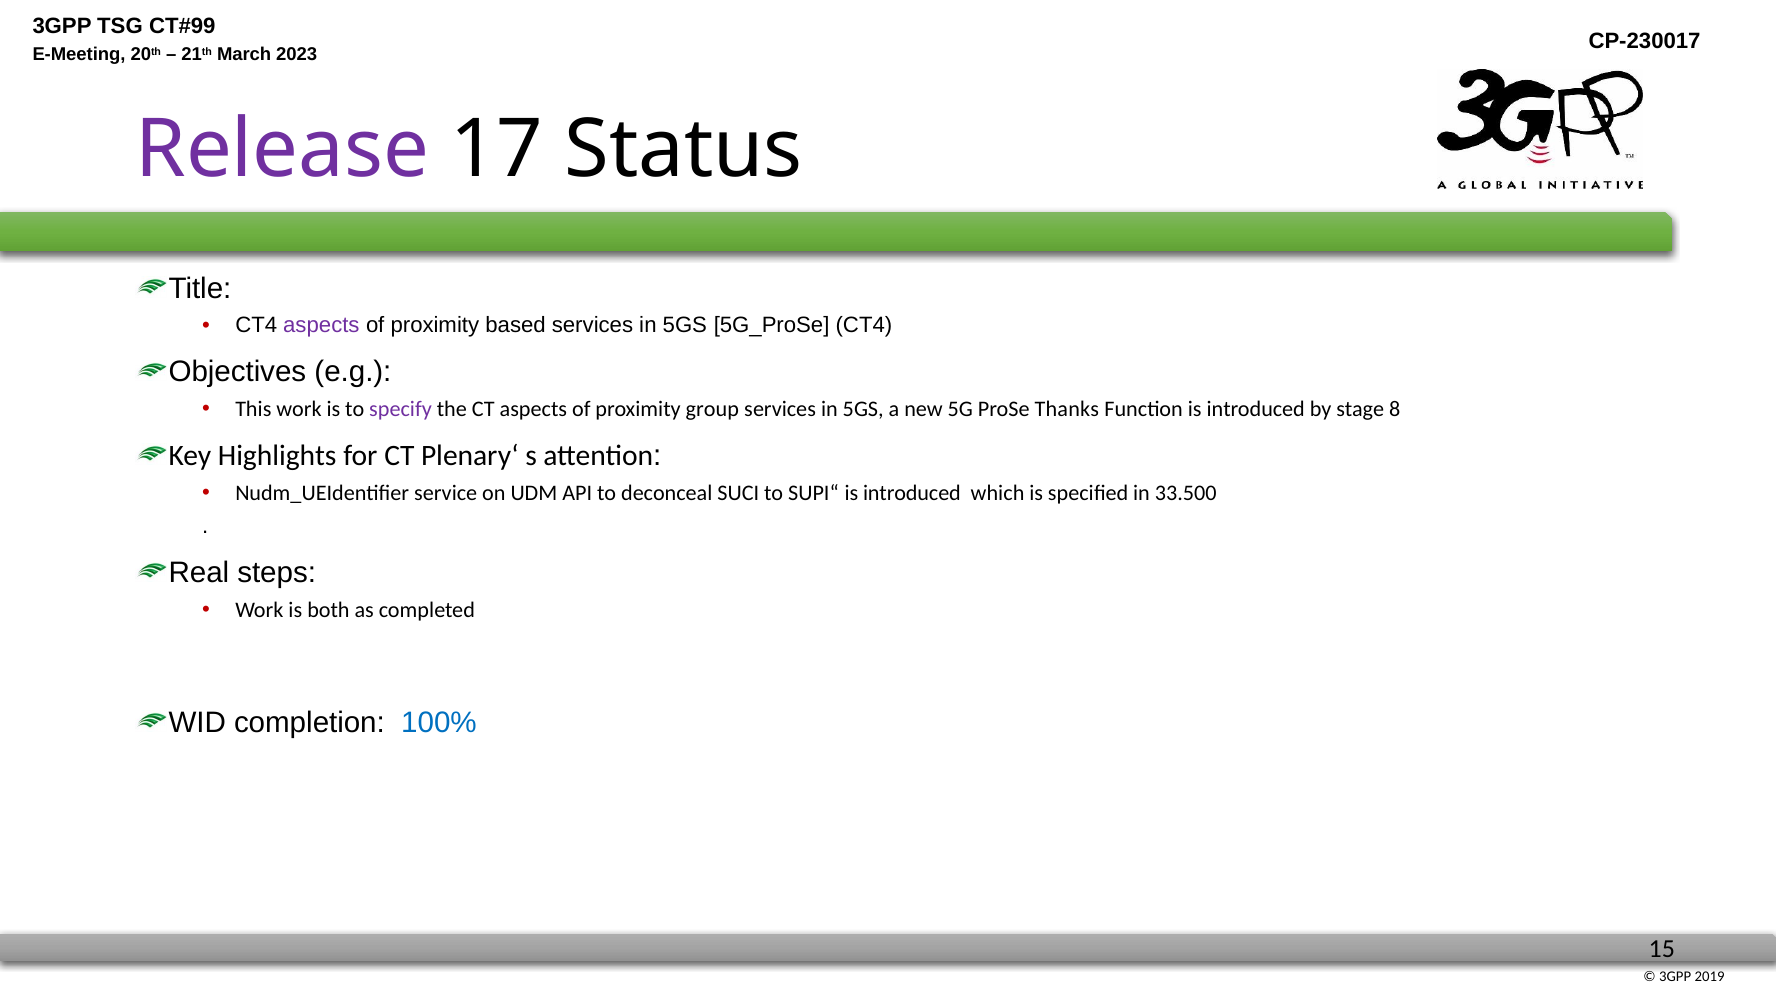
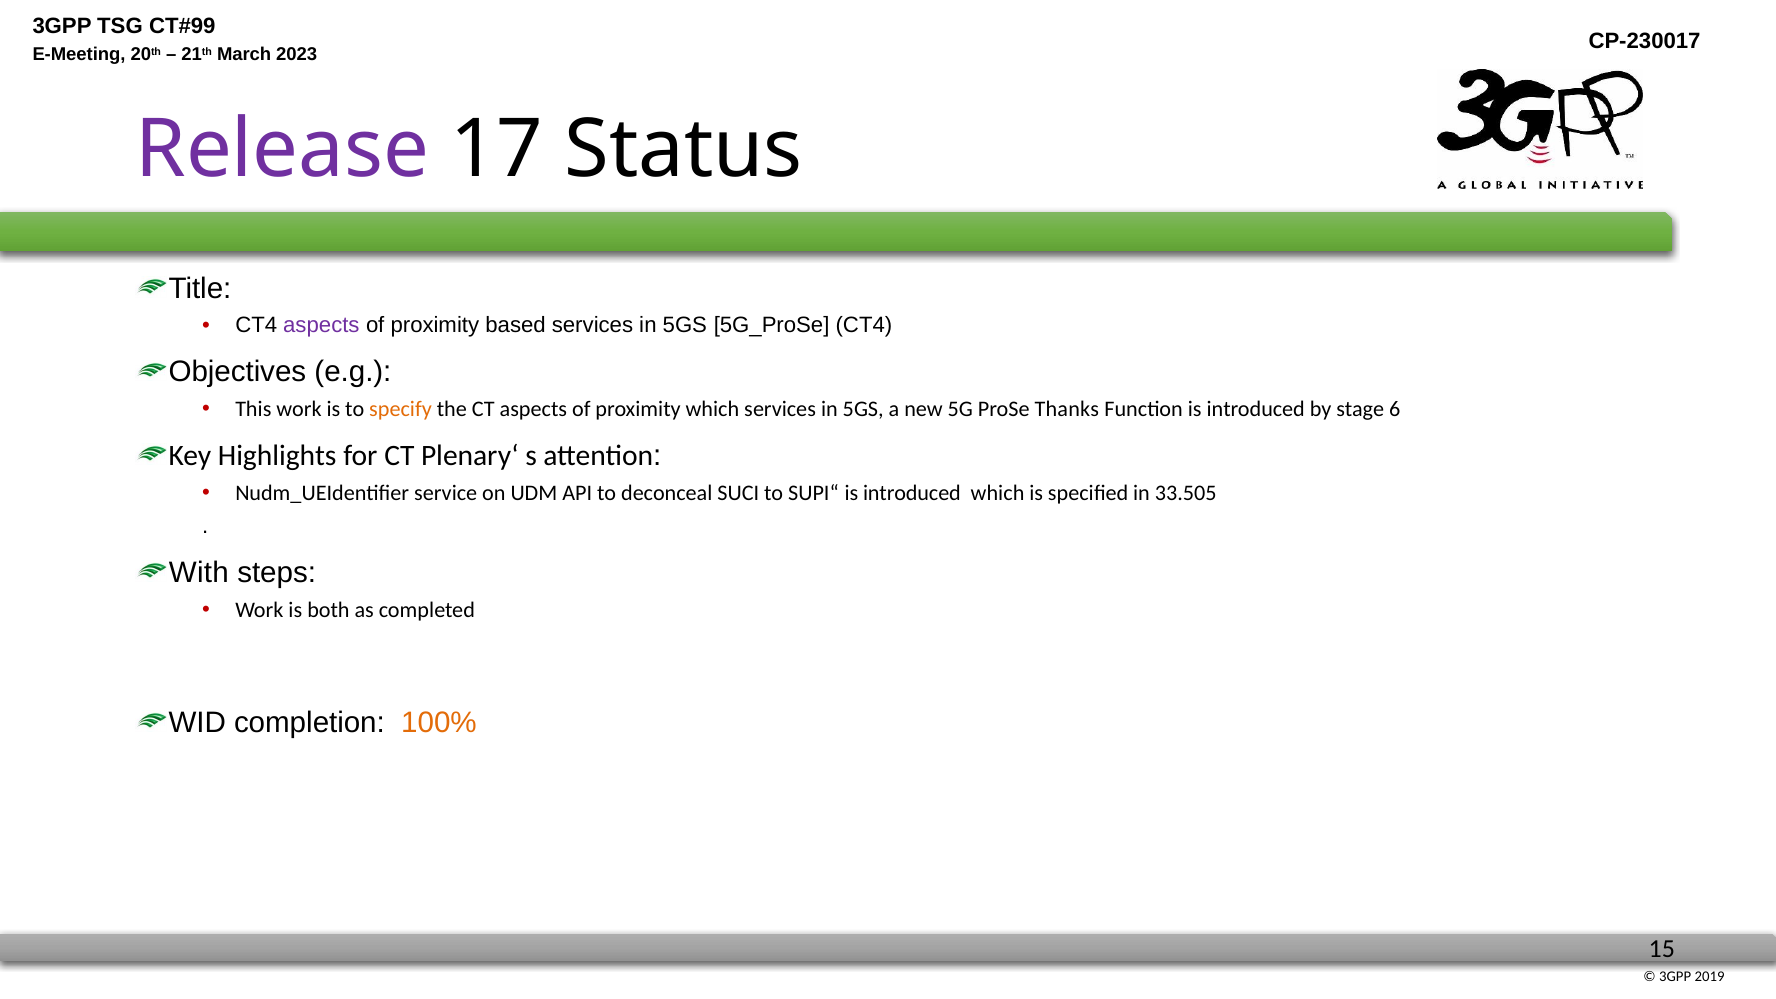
specify colour: purple -> orange (401, 409)
proximity group: group -> which (712, 409)
8: 8 -> 6 (1395, 409)
33.500: 33.500 -> 33.505 (1186, 493)
Real: Real -> With (199, 572)
100% colour: blue -> orange (439, 723)
